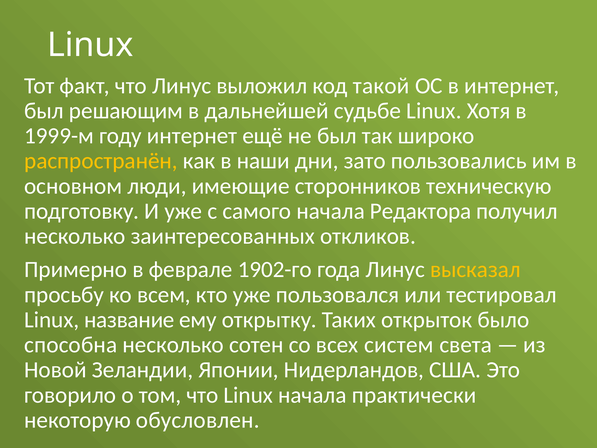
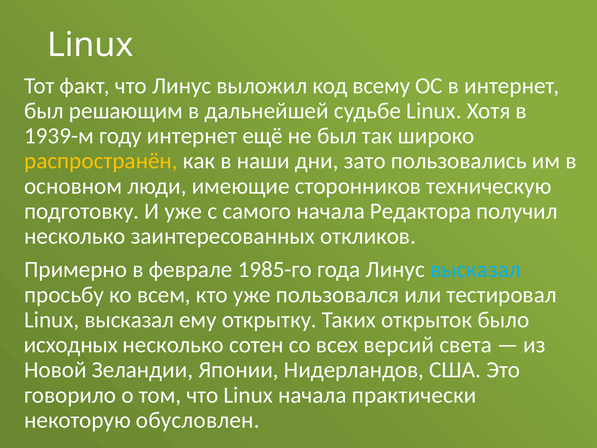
такой: такой -> всему (381, 86)
1999-м: 1999-м -> 1939-м (59, 136)
1902-го: 1902-го -> 1985-го (275, 269)
высказал colour: yellow -> light blue (475, 269)
Linux название: название -> высказал (129, 320)
способна: способна -> исходных (71, 345)
систем: систем -> версий (399, 345)
